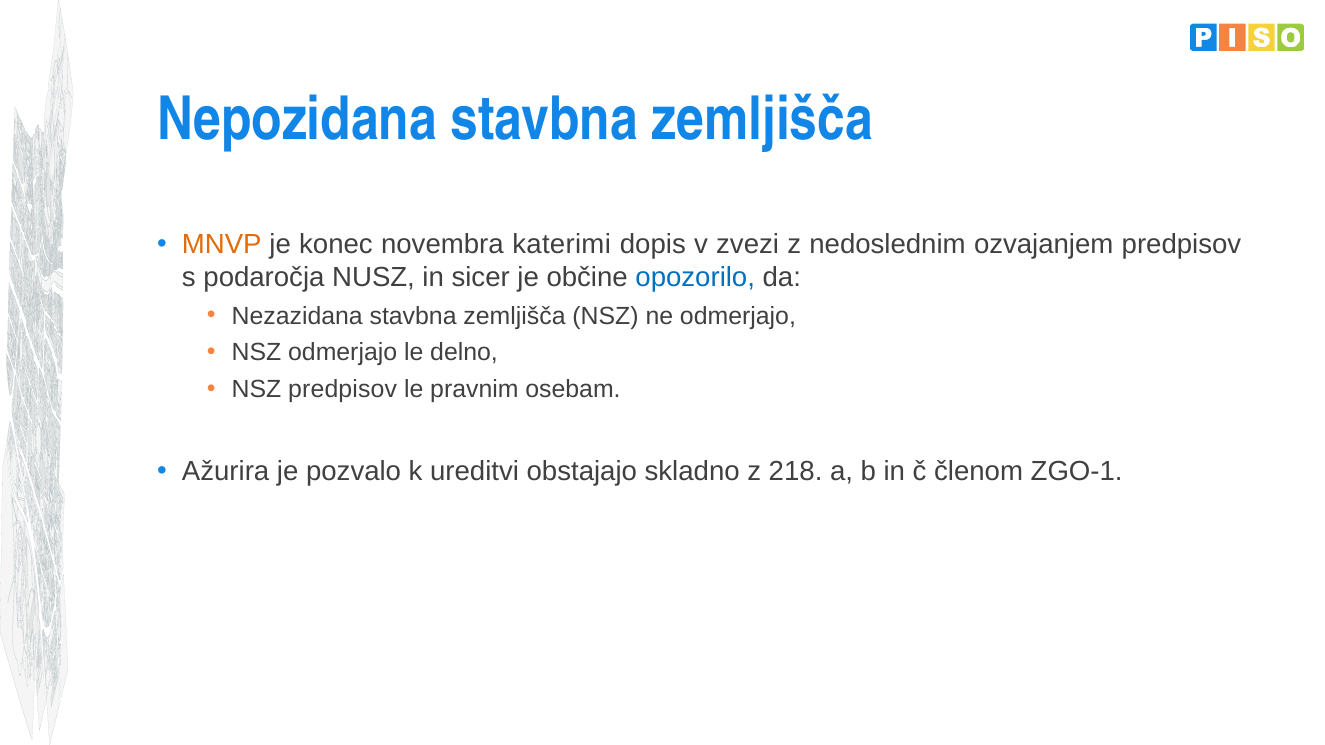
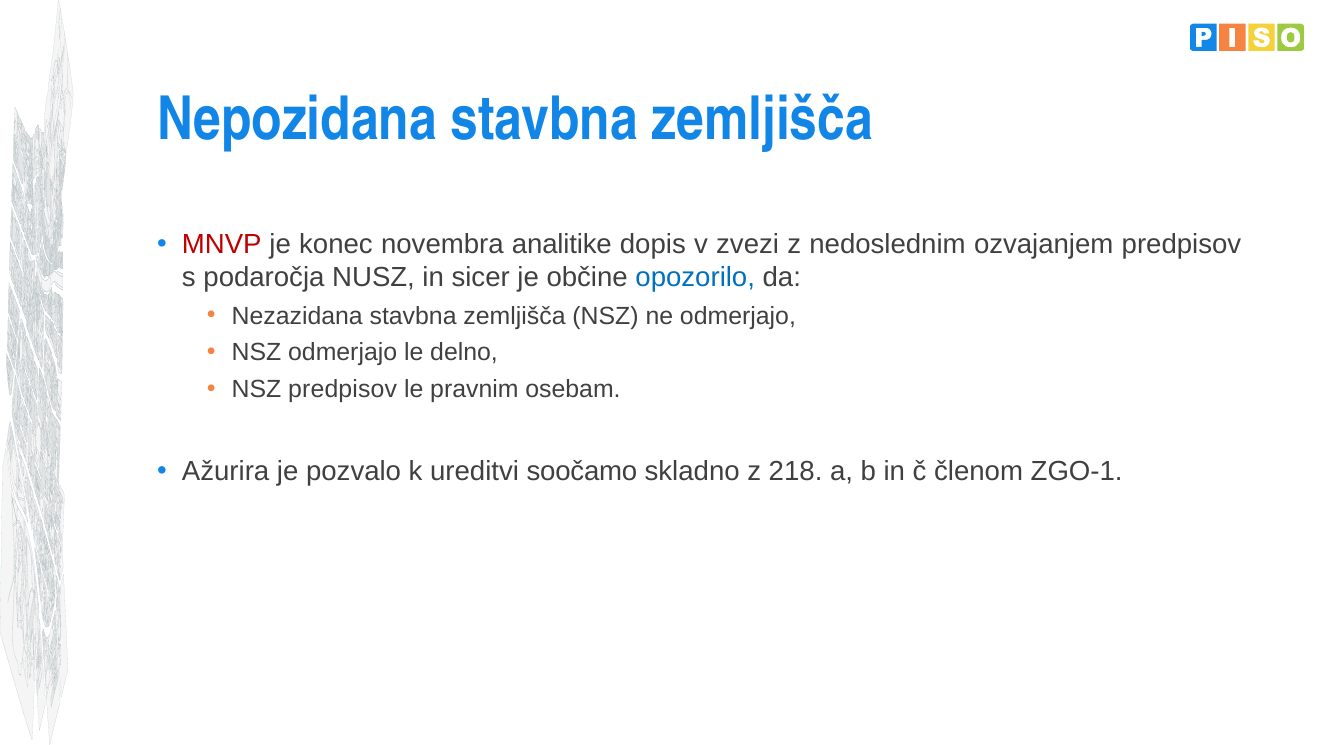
MNVP colour: orange -> red (222, 245)
katerimi: katerimi -> analitike (562, 245)
obstajajo: obstajajo -> soočamo (582, 472)
